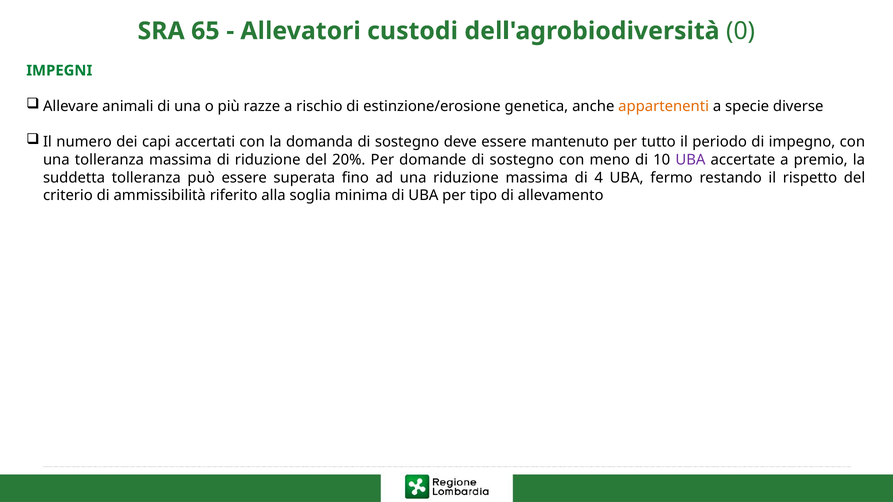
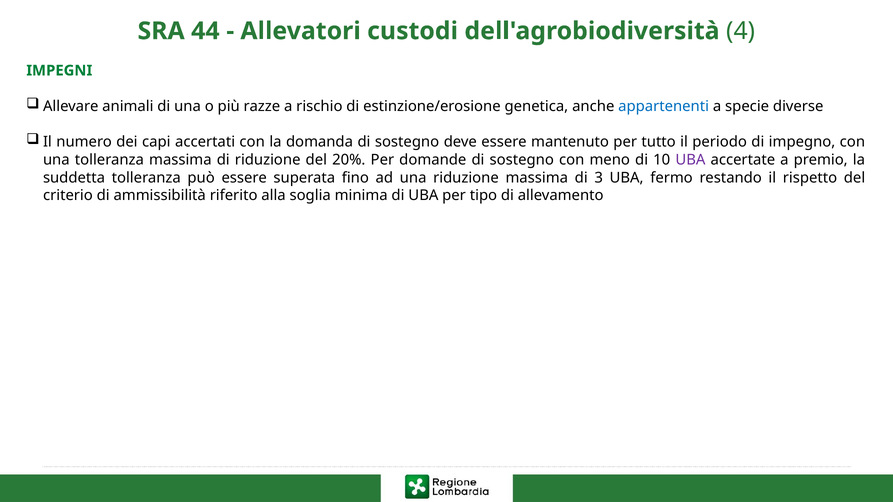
65: 65 -> 44 (205, 31)
0: 0 -> 4 (741, 31)
appartenenti colour: orange -> blue (664, 106)
4: 4 -> 3 (599, 178)
